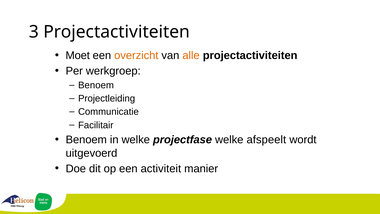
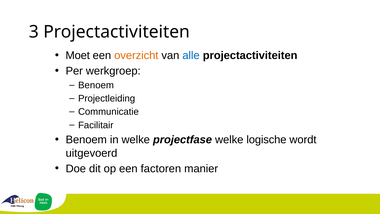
alle colour: orange -> blue (191, 55)
afspeelt: afspeelt -> logische (266, 140)
activiteit: activiteit -> factoren (161, 168)
